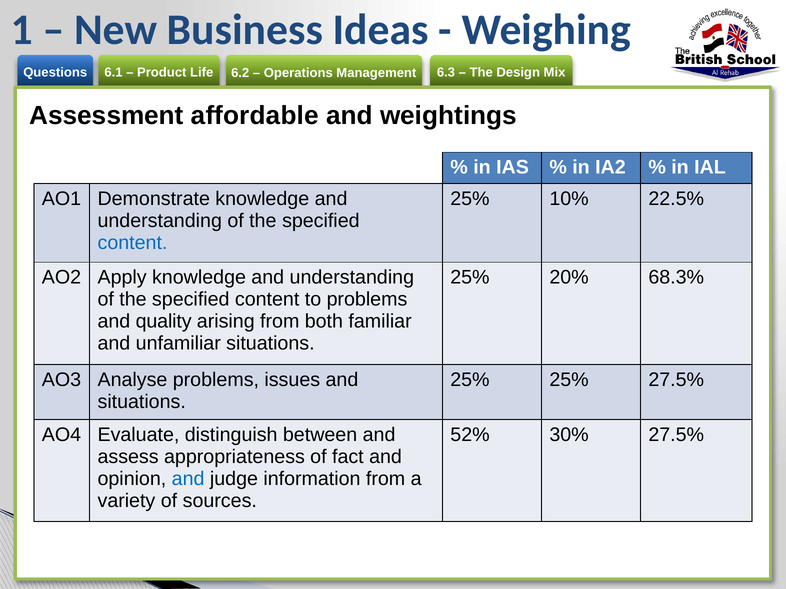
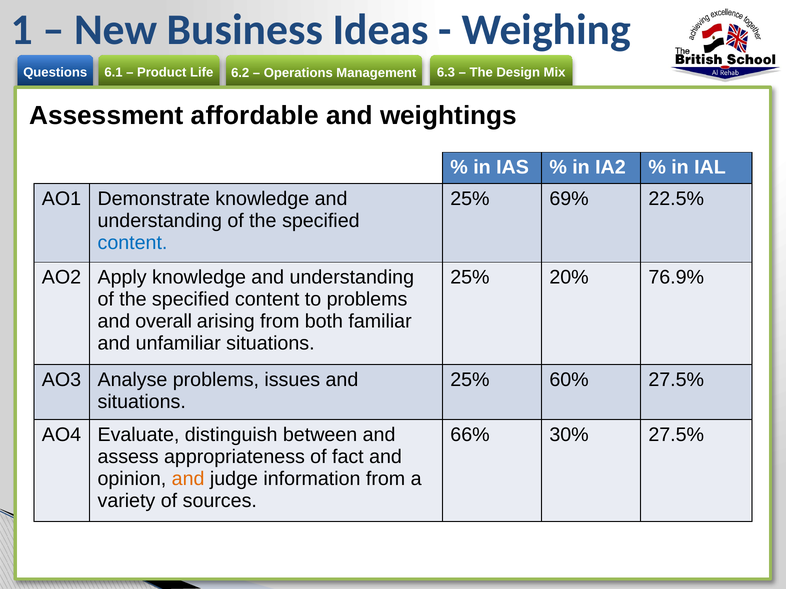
10%: 10% -> 69% (569, 199)
68.3%: 68.3% -> 76.9% (676, 278)
quality: quality -> overall (164, 322)
25% 25%: 25% -> 60% (569, 380)
52%: 52% -> 66% (470, 435)
and colour: blue -> orange (188, 479)
